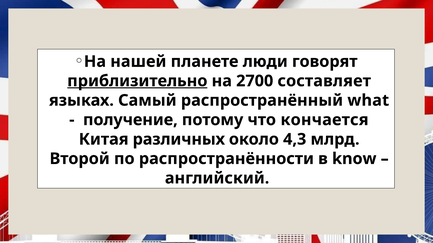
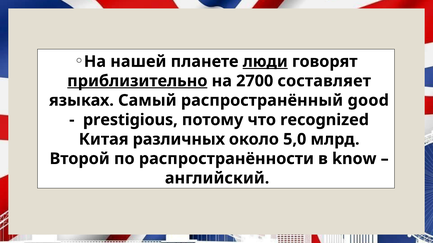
люди underline: none -> present (265, 62)
what: what -> good (368, 101)
получение: получение -> prestigious (130, 120)
кончается: кончается -> recognized (325, 120)
4,3: 4,3 -> 5,0 (295, 140)
